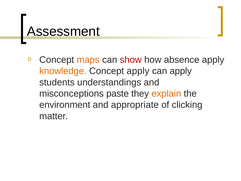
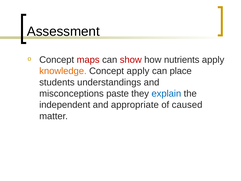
maps colour: orange -> red (88, 60)
absence: absence -> nutrients (182, 60)
can apply: apply -> place (181, 71)
explain colour: orange -> blue (166, 93)
environment: environment -> independent (65, 105)
clicking: clicking -> caused (187, 105)
